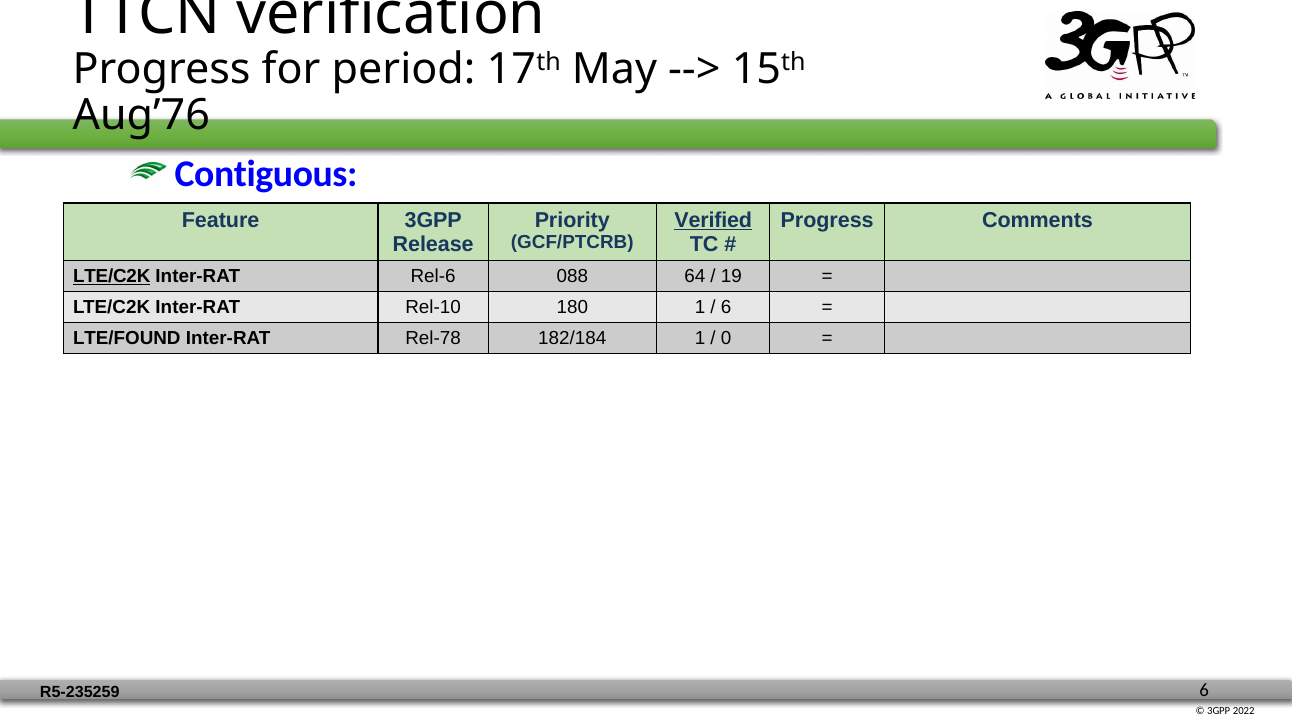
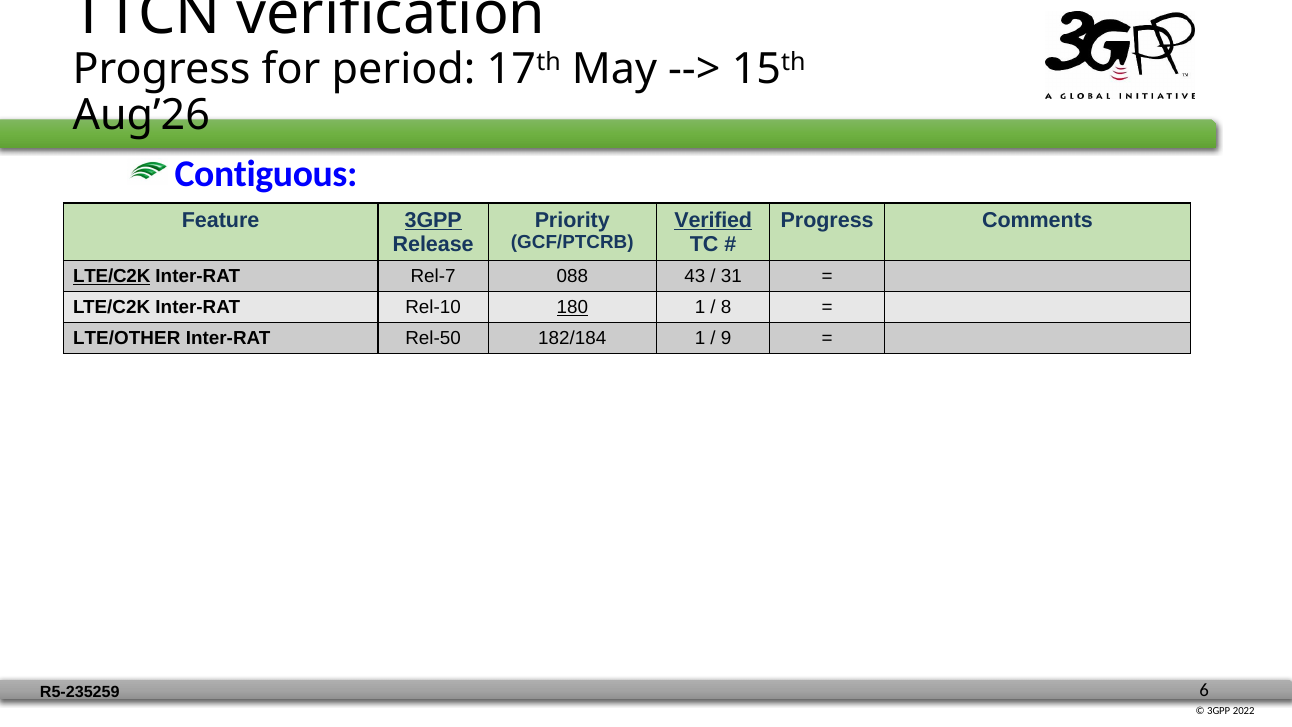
Aug’76: Aug’76 -> Aug’26 (141, 116)
3GPP underline: none -> present (433, 220)
Rel-6: Rel-6 -> Rel-7 (433, 276)
64: 64 -> 43 (695, 276)
19: 19 -> 31 (731, 276)
180 underline: none -> present (572, 307)
6: 6 -> 8 (726, 307)
LTE/FOUND: LTE/FOUND -> LTE/OTHER (127, 338)
Rel-78: Rel-78 -> Rel-50 (433, 338)
0: 0 -> 9 (726, 338)
